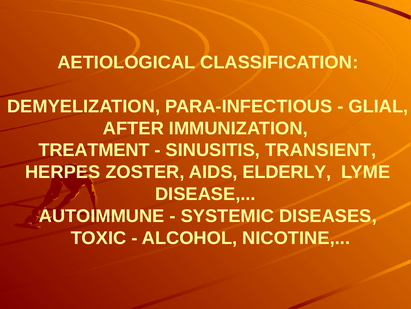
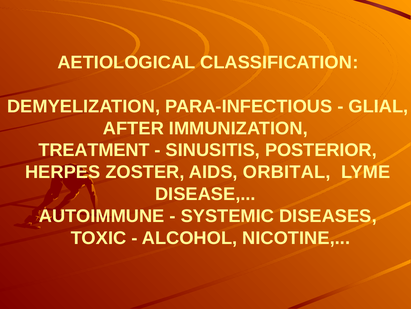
TRANSIENT: TRANSIENT -> POSTERIOR (321, 150)
ELDERLY: ELDERLY -> ORBITAL (287, 172)
